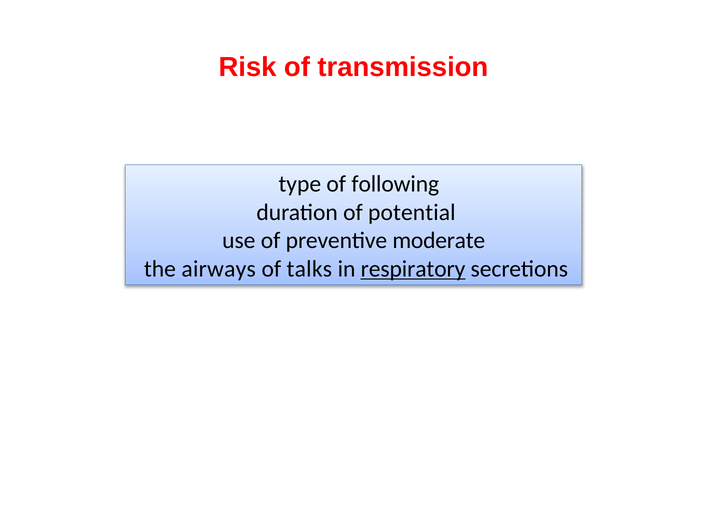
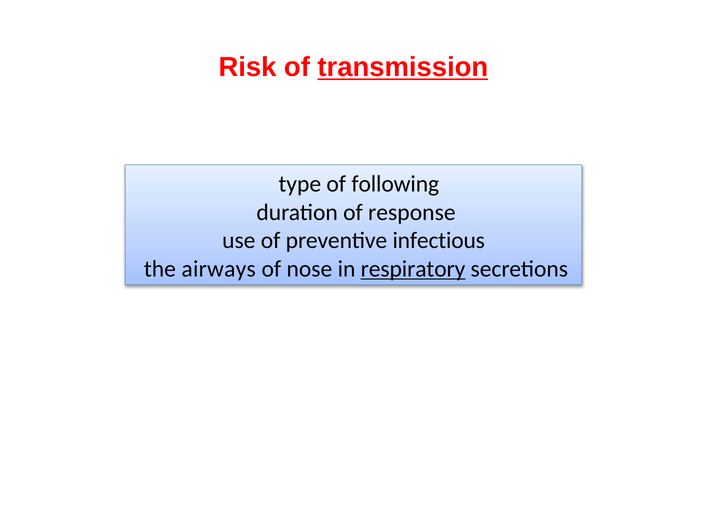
transmission underline: none -> present (403, 67)
potential: potential -> response (412, 212)
moderate: moderate -> infectious (439, 241)
talks: talks -> nose (309, 269)
